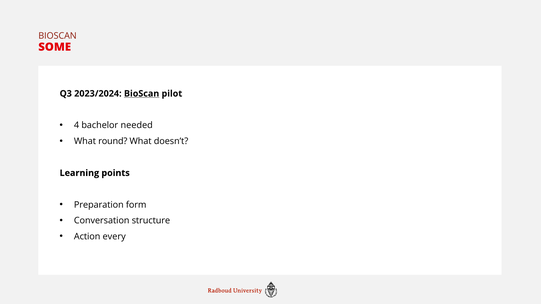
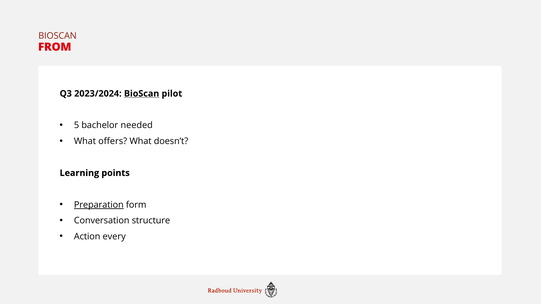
SOME: SOME -> FROM (55, 47)
4: 4 -> 5 (77, 125)
round: round -> offers (113, 141)
Preparation underline: none -> present (99, 205)
